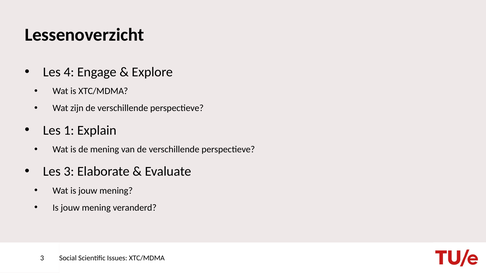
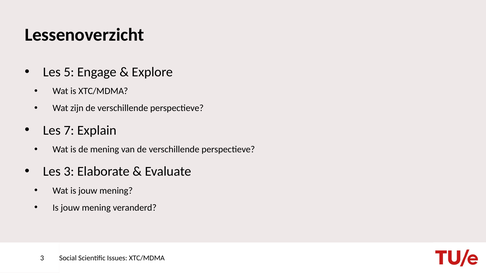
4: 4 -> 5 (69, 72)
1: 1 -> 7 (69, 130)
